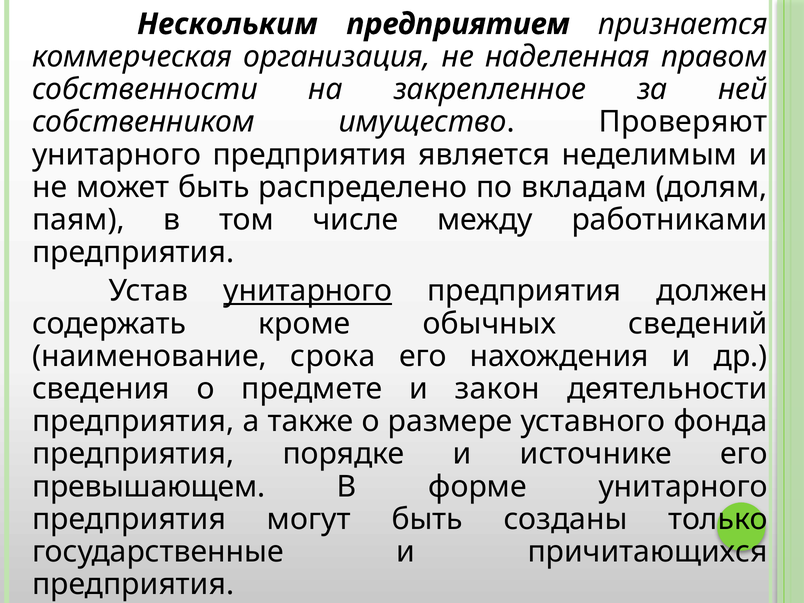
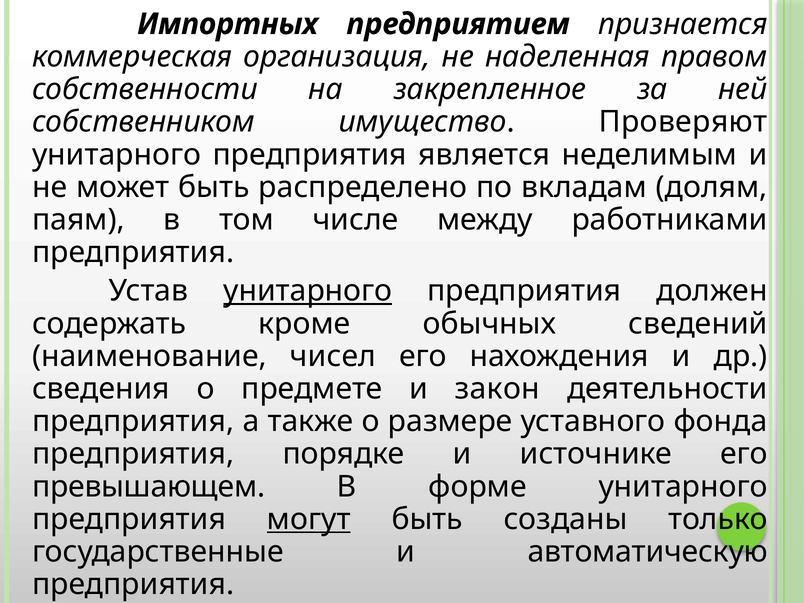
Нескольким: Нескольким -> Импортных (228, 24)
срока: срока -> чисел (333, 356)
могут underline: none -> present (309, 519)
причитающихся: причитающихся -> автоматическую (648, 552)
